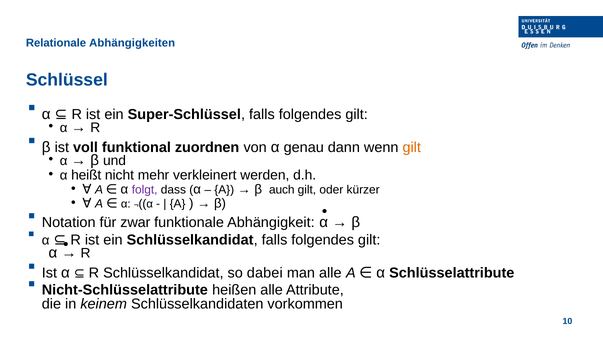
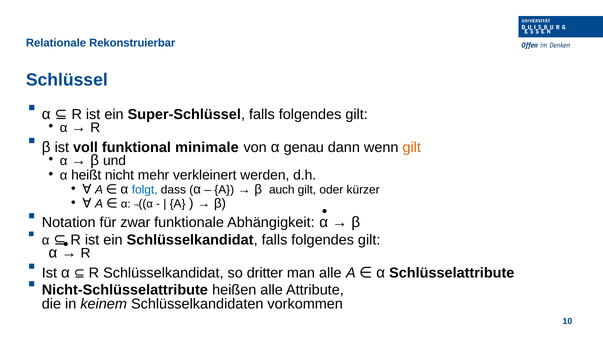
Abhängigkeiten: Abhängigkeiten -> Rekonstruierbar (132, 43)
zuordnen: zuordnen -> minimale (207, 148)
folgt colour: purple -> blue (145, 190)
dabei: dabei -> dritter (265, 273)
